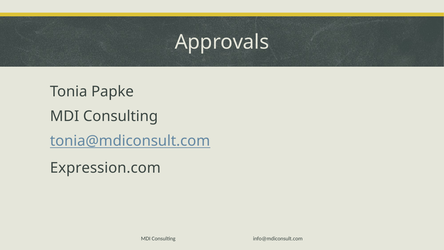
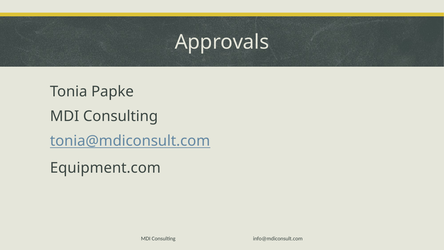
Expression.com: Expression.com -> Equipment.com (105, 168)
